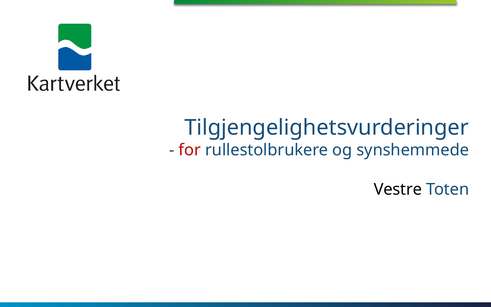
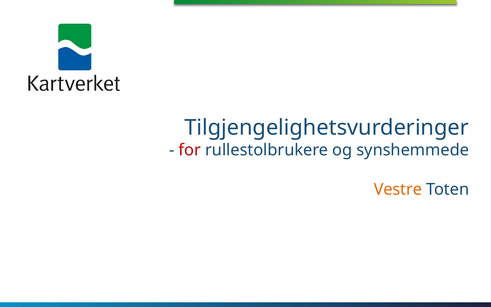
Vestre colour: black -> orange (398, 189)
